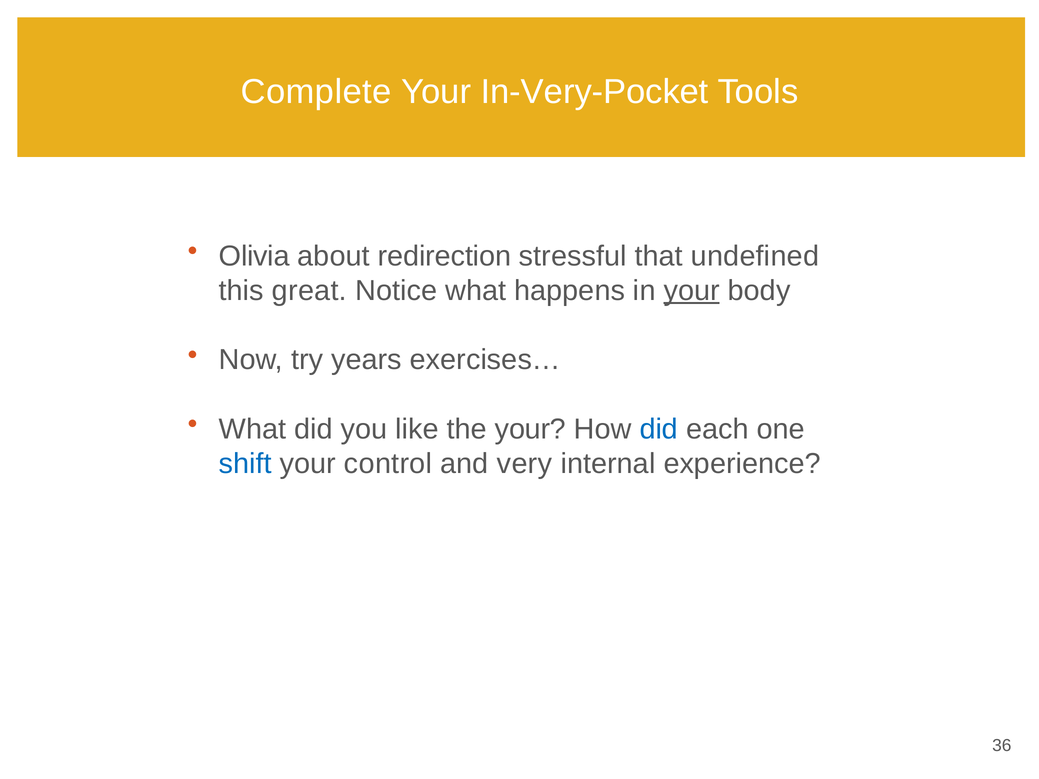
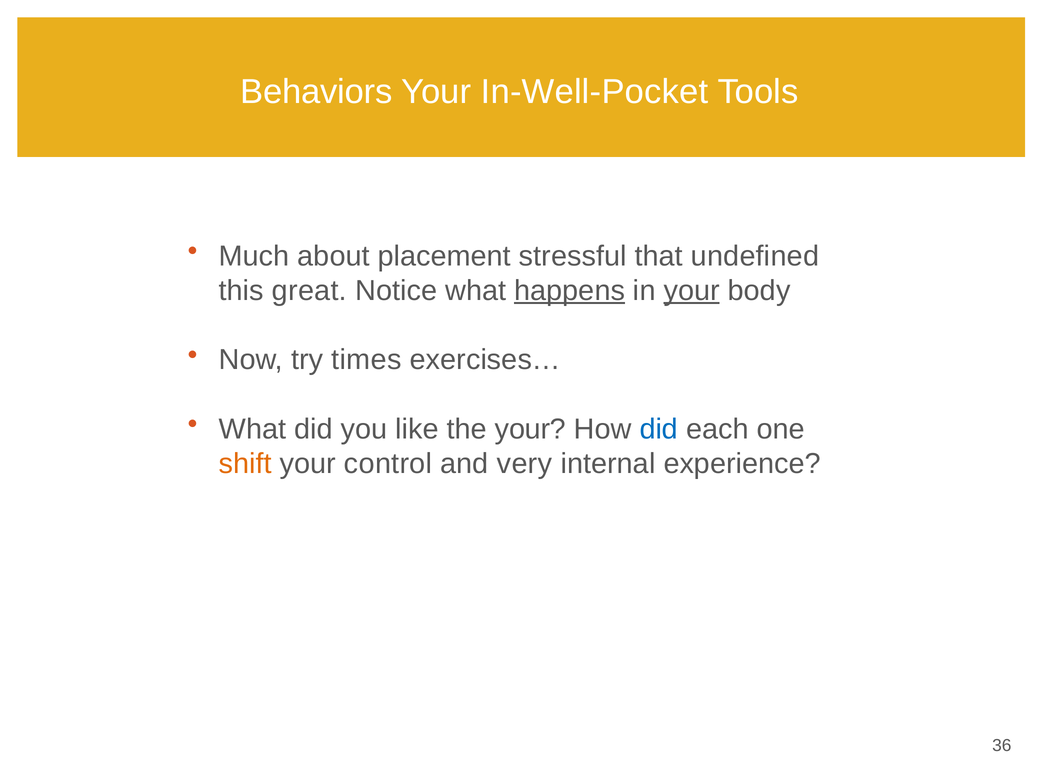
Complete: Complete -> Behaviors (316, 92)
In-Very-Pocket: In-Very-Pocket -> In-Well-Pocket (595, 92)
Olivia: Olivia -> Much (254, 256)
redirection: redirection -> placement (444, 256)
happens underline: none -> present (570, 291)
years: years -> times (366, 360)
shift colour: blue -> orange (245, 464)
